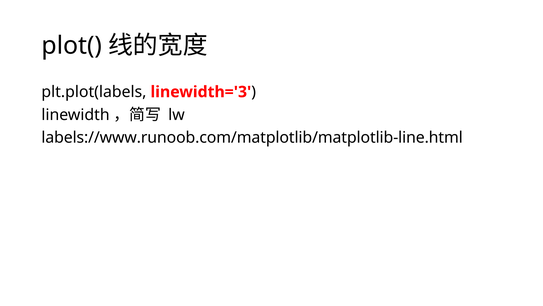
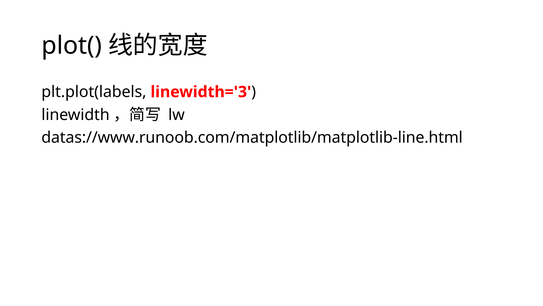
labels://www.runoob.com/matplotlib/matplotlib-line.html: labels://www.runoob.com/matplotlib/matplotlib-line.html -> datas://www.runoob.com/matplotlib/matplotlib-line.html (252, 137)
